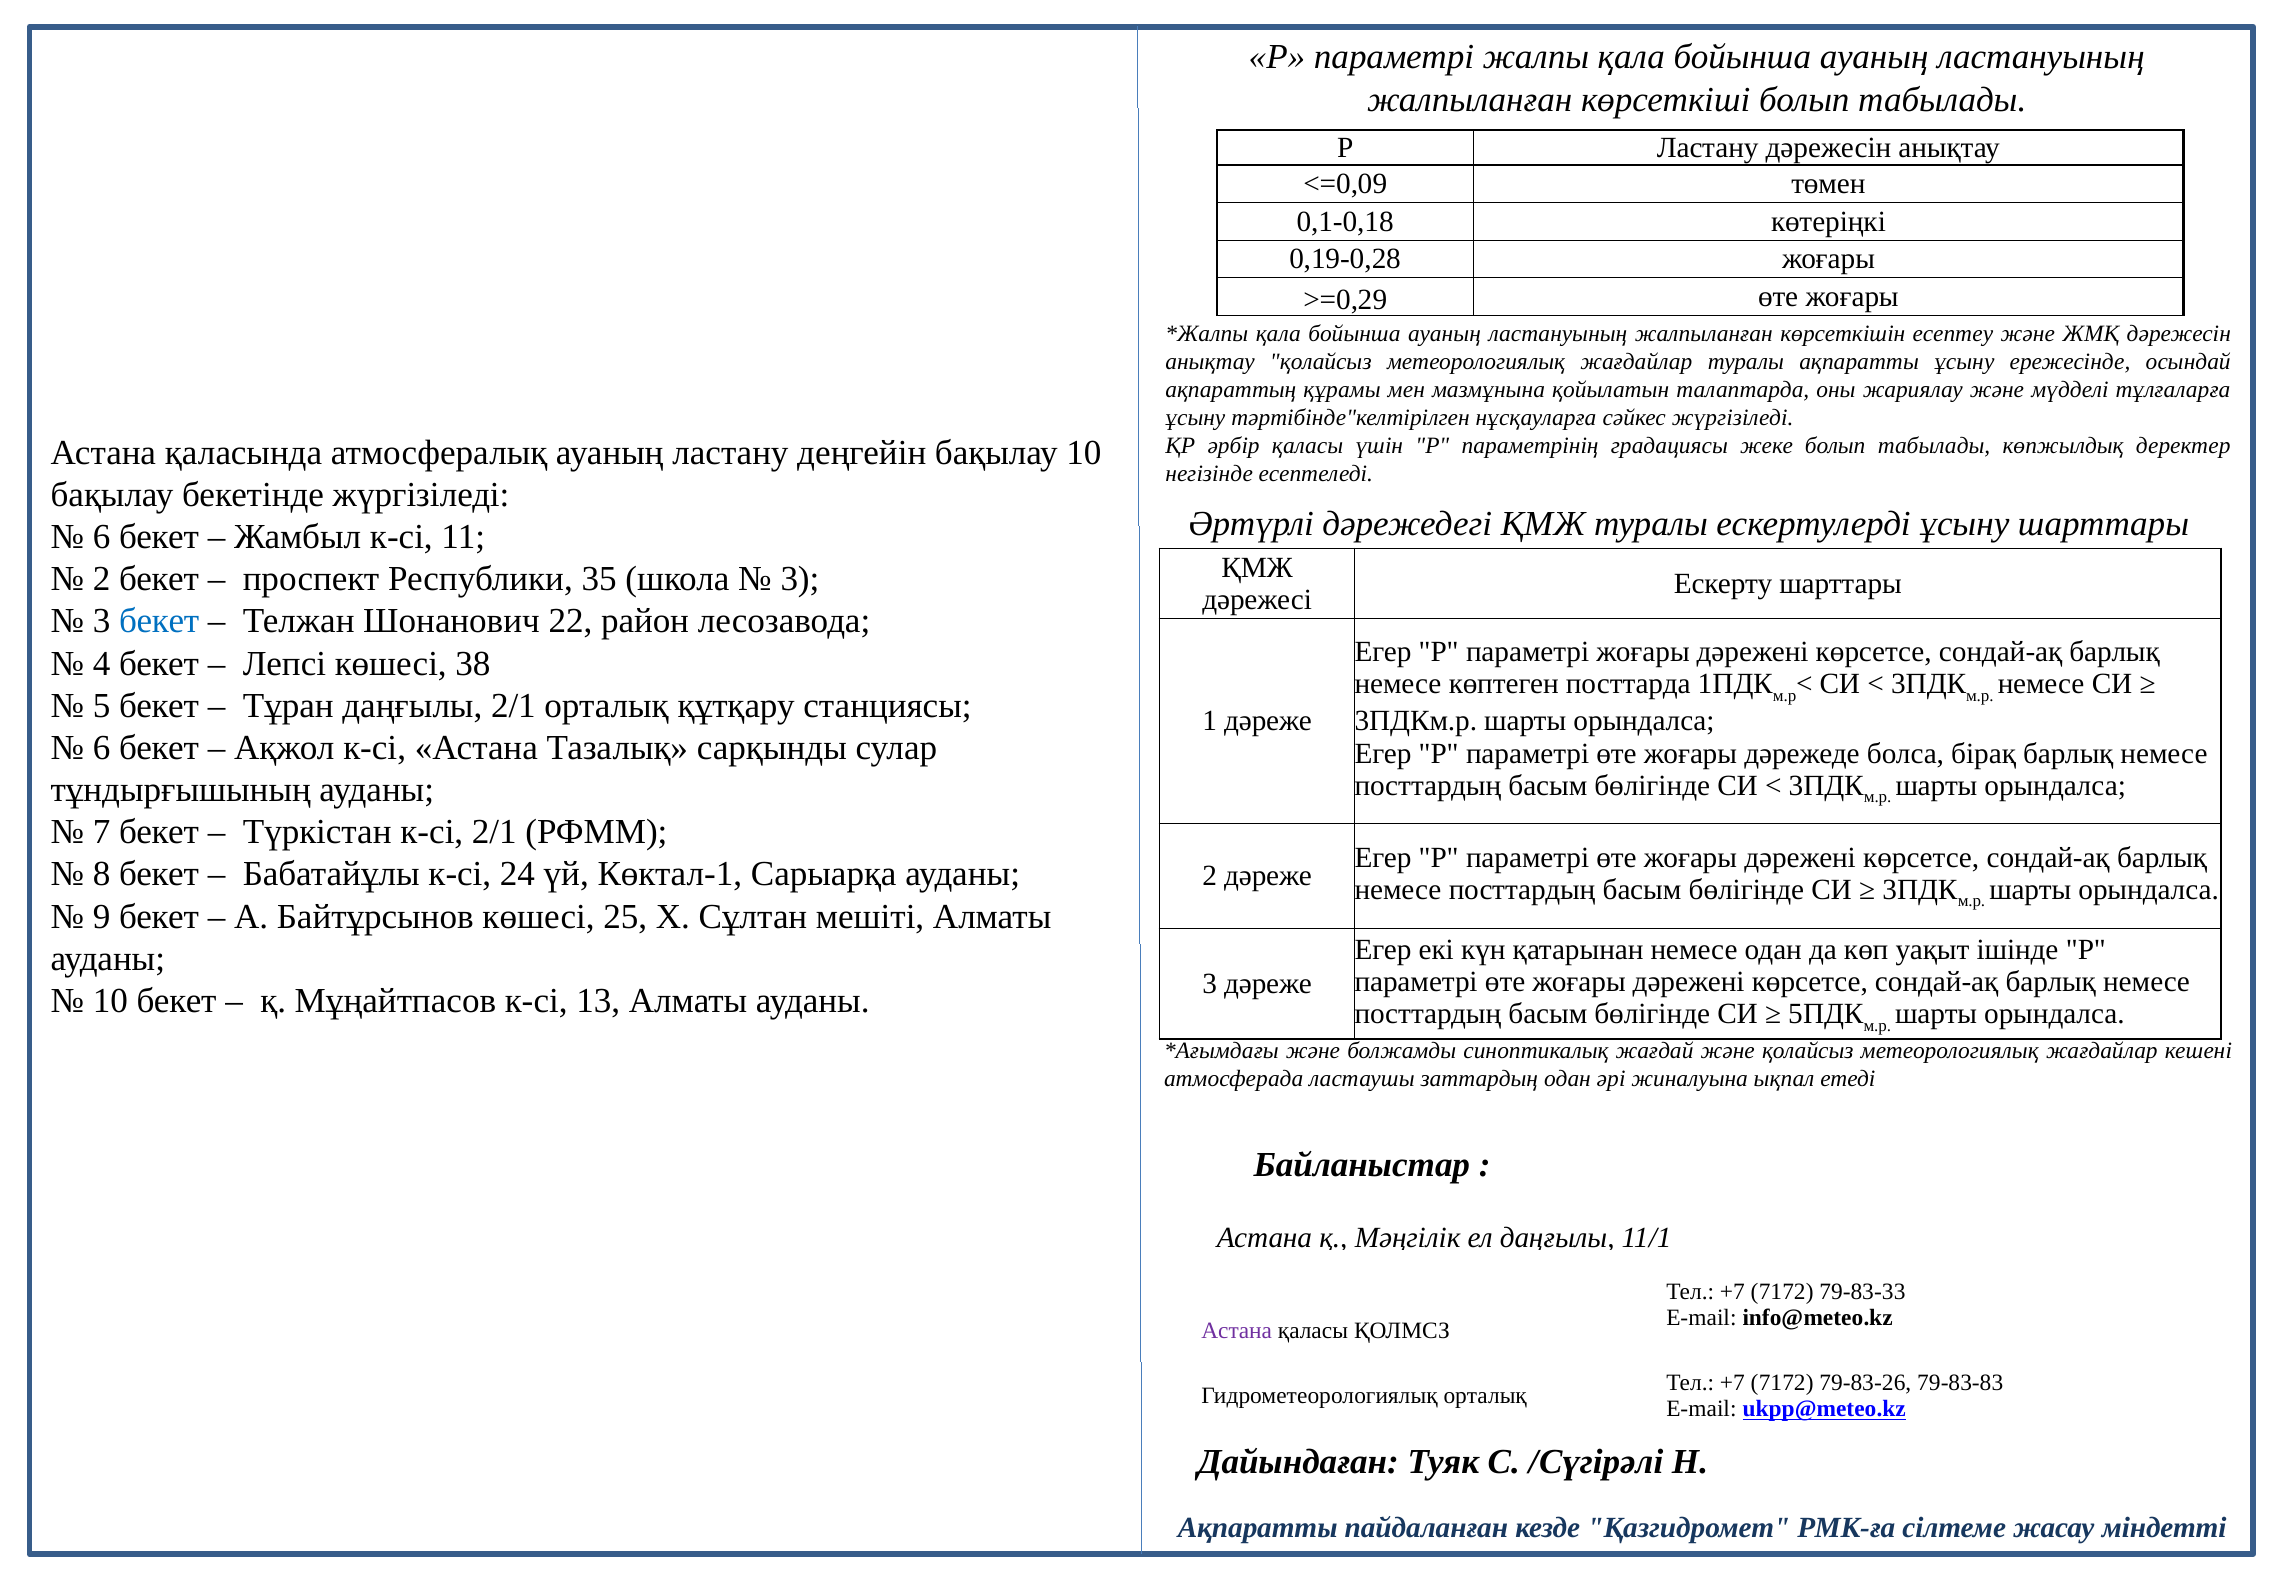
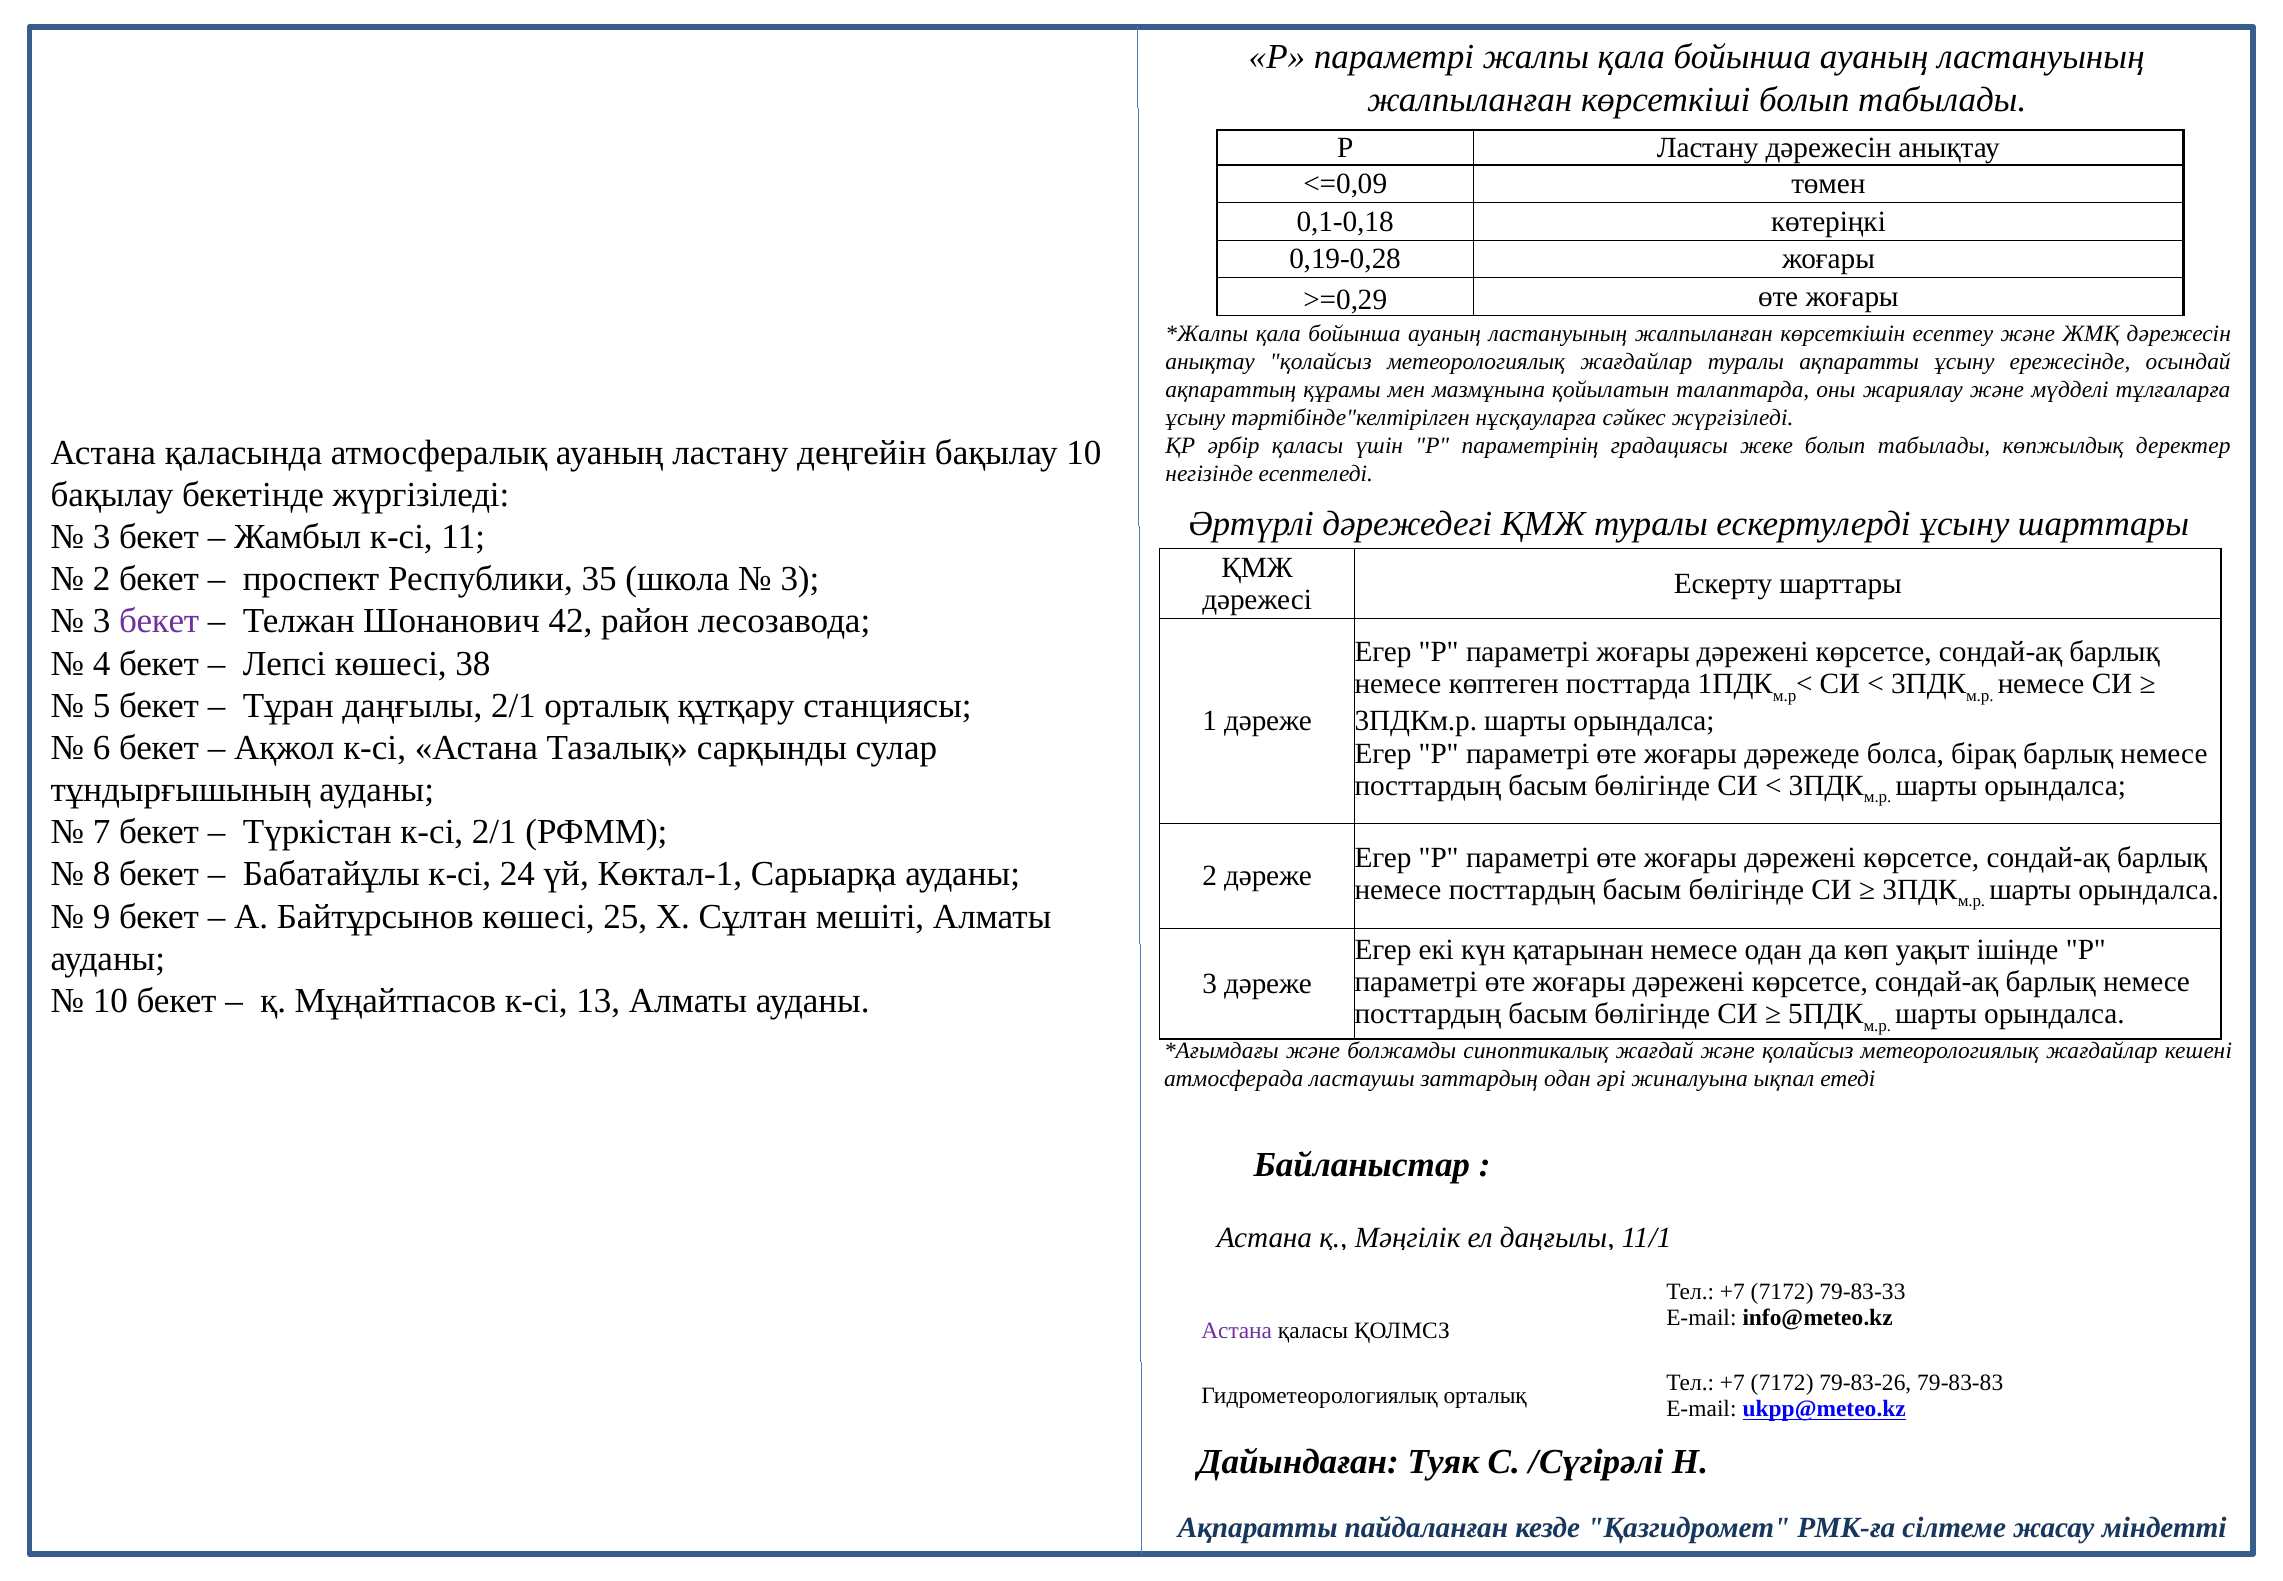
6: 6 -> 3 (102, 537)
бекет colour: blue -> purple (159, 621)
22: 22 -> 42 (571, 621)
